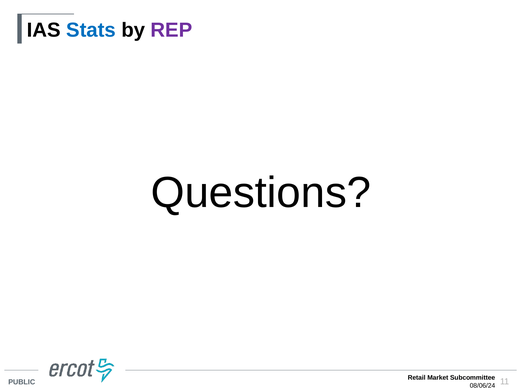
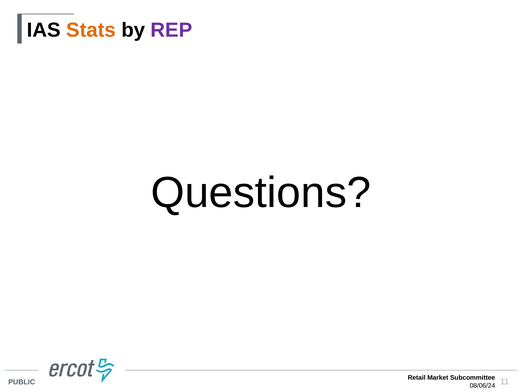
Stats colour: blue -> orange (91, 30)
